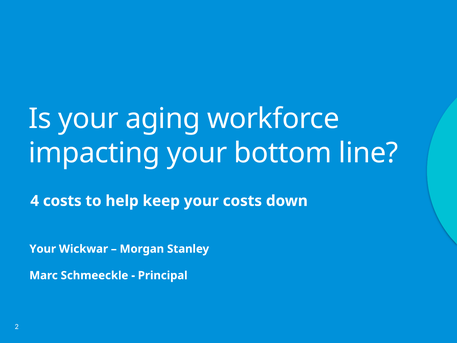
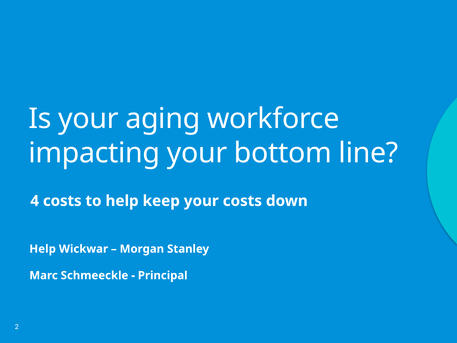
Your: Your -> Help (43, 249)
